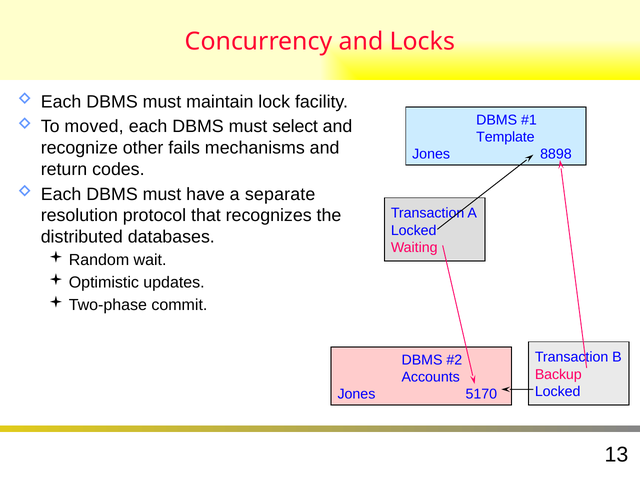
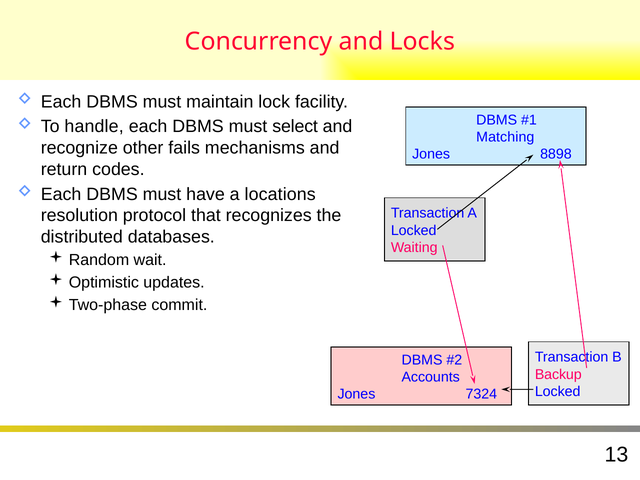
moved: moved -> handle (94, 127)
Template: Template -> Matching (505, 137)
separate: separate -> locations (280, 194)
5170: 5170 -> 7324 (481, 394)
